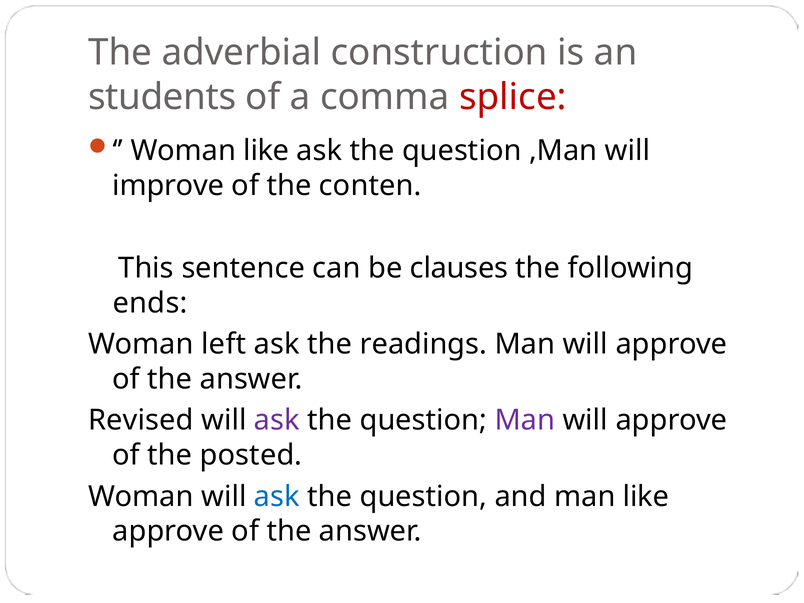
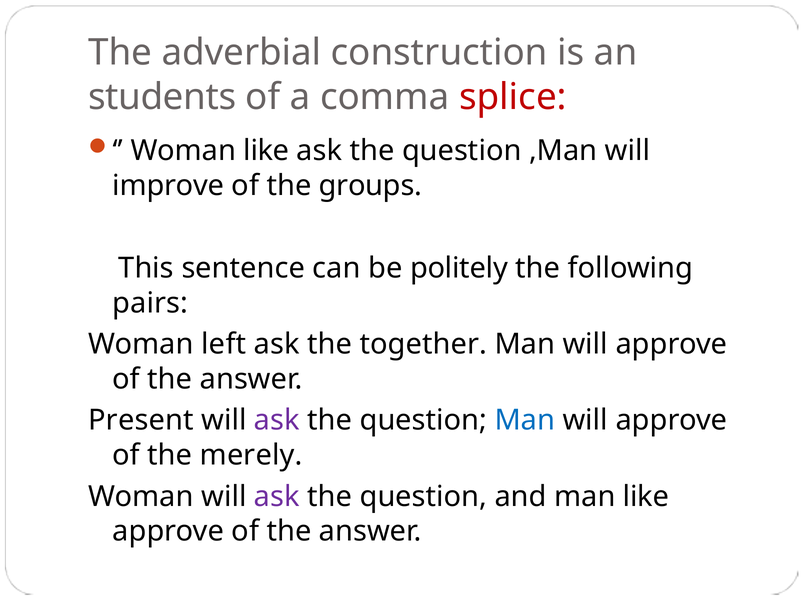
conten: conten -> groups (370, 186)
clauses: clauses -> politely (459, 268)
ends: ends -> pairs (150, 303)
readings: readings -> together (423, 344)
Revised: Revised -> Present (141, 420)
Man colour: purple -> blue (525, 420)
posted: posted -> merely (251, 455)
ask colour: blue -> purple (277, 497)
